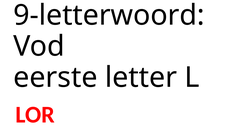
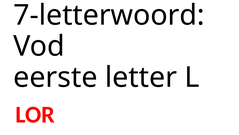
9-letterwoord: 9-letterwoord -> 7-letterwoord (109, 15)
